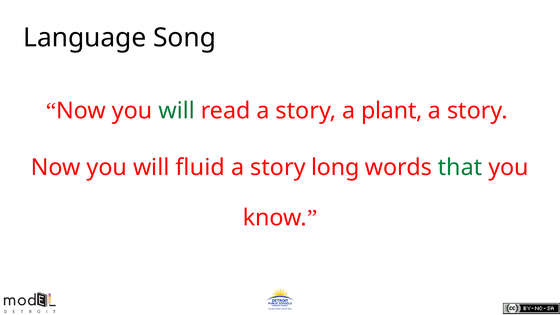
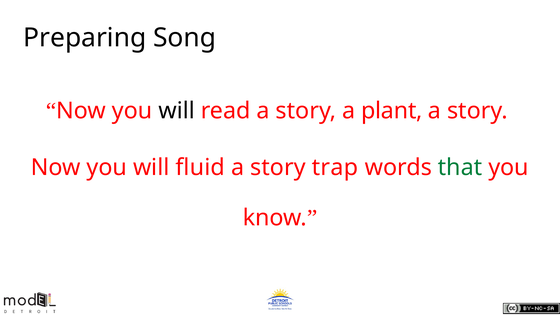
Language: Language -> Preparing (85, 38)
will colour: green -> black (177, 111)
long: long -> trap (335, 167)
